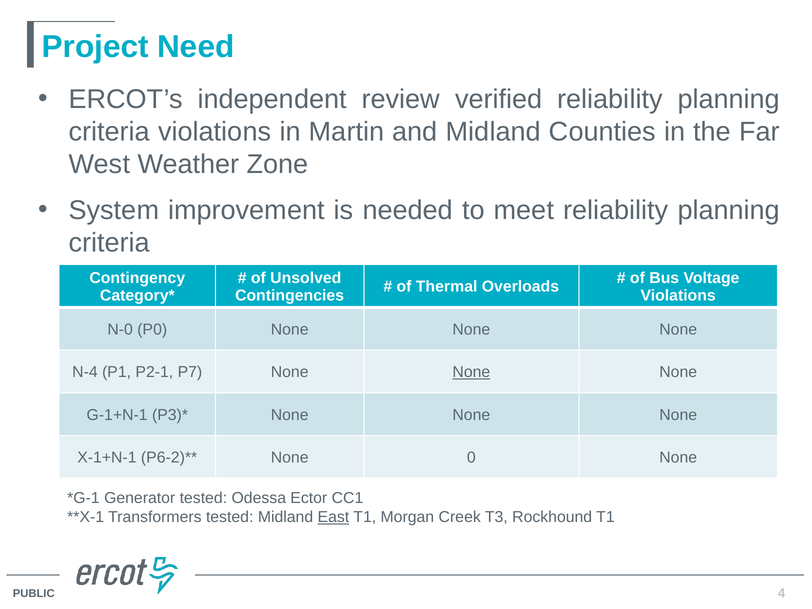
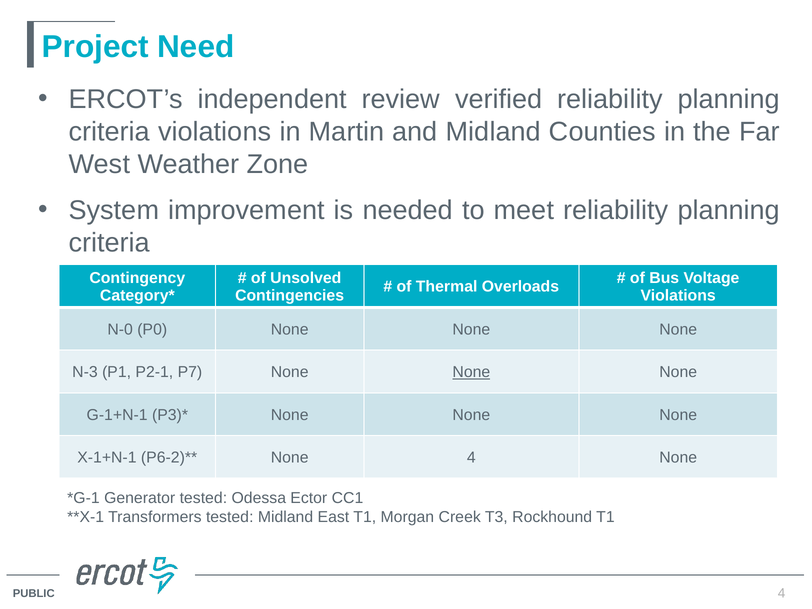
N-4: N-4 -> N-3 (85, 372)
None 0: 0 -> 4 (471, 458)
East underline: present -> none (333, 517)
